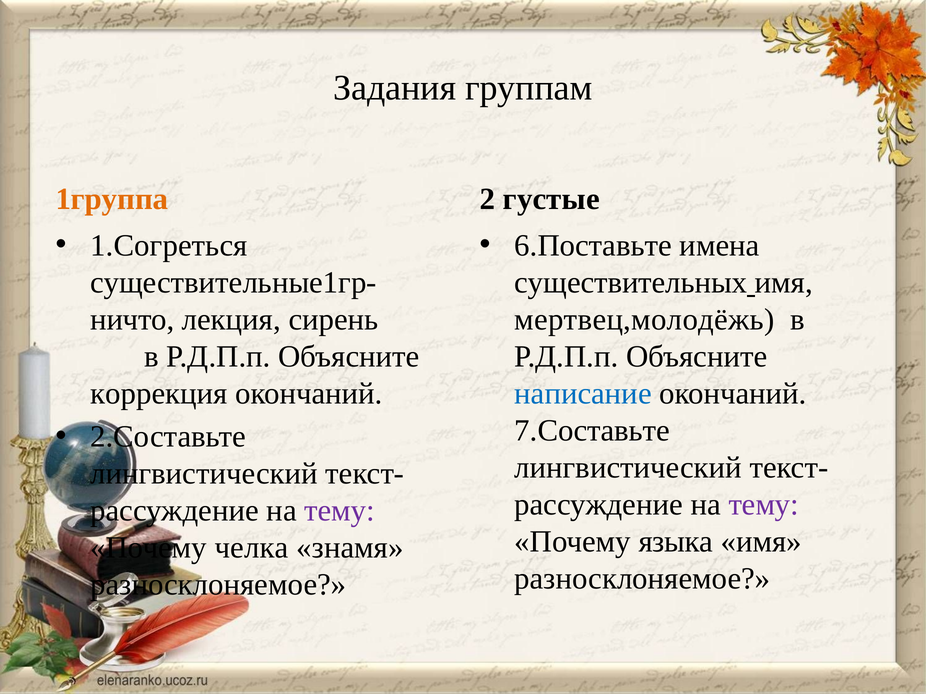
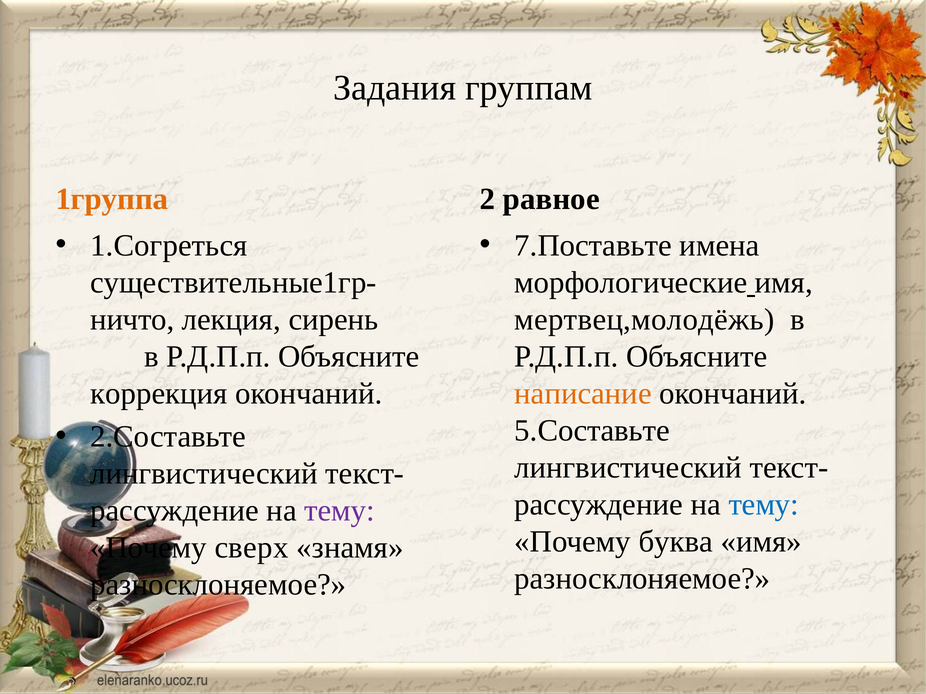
густые: густые -> равное (551, 199)
6.Поставьте: 6.Поставьте -> 7.Поставьте (593, 246)
существительных: существительных -> морфологические (631, 283)
написание colour: blue -> orange (583, 394)
7.Составьте: 7.Составьте -> 5.Составьте (592, 431)
тему colour: purple -> blue (764, 505)
языка: языка -> буква (676, 542)
челка: челка -> сверх (251, 548)
